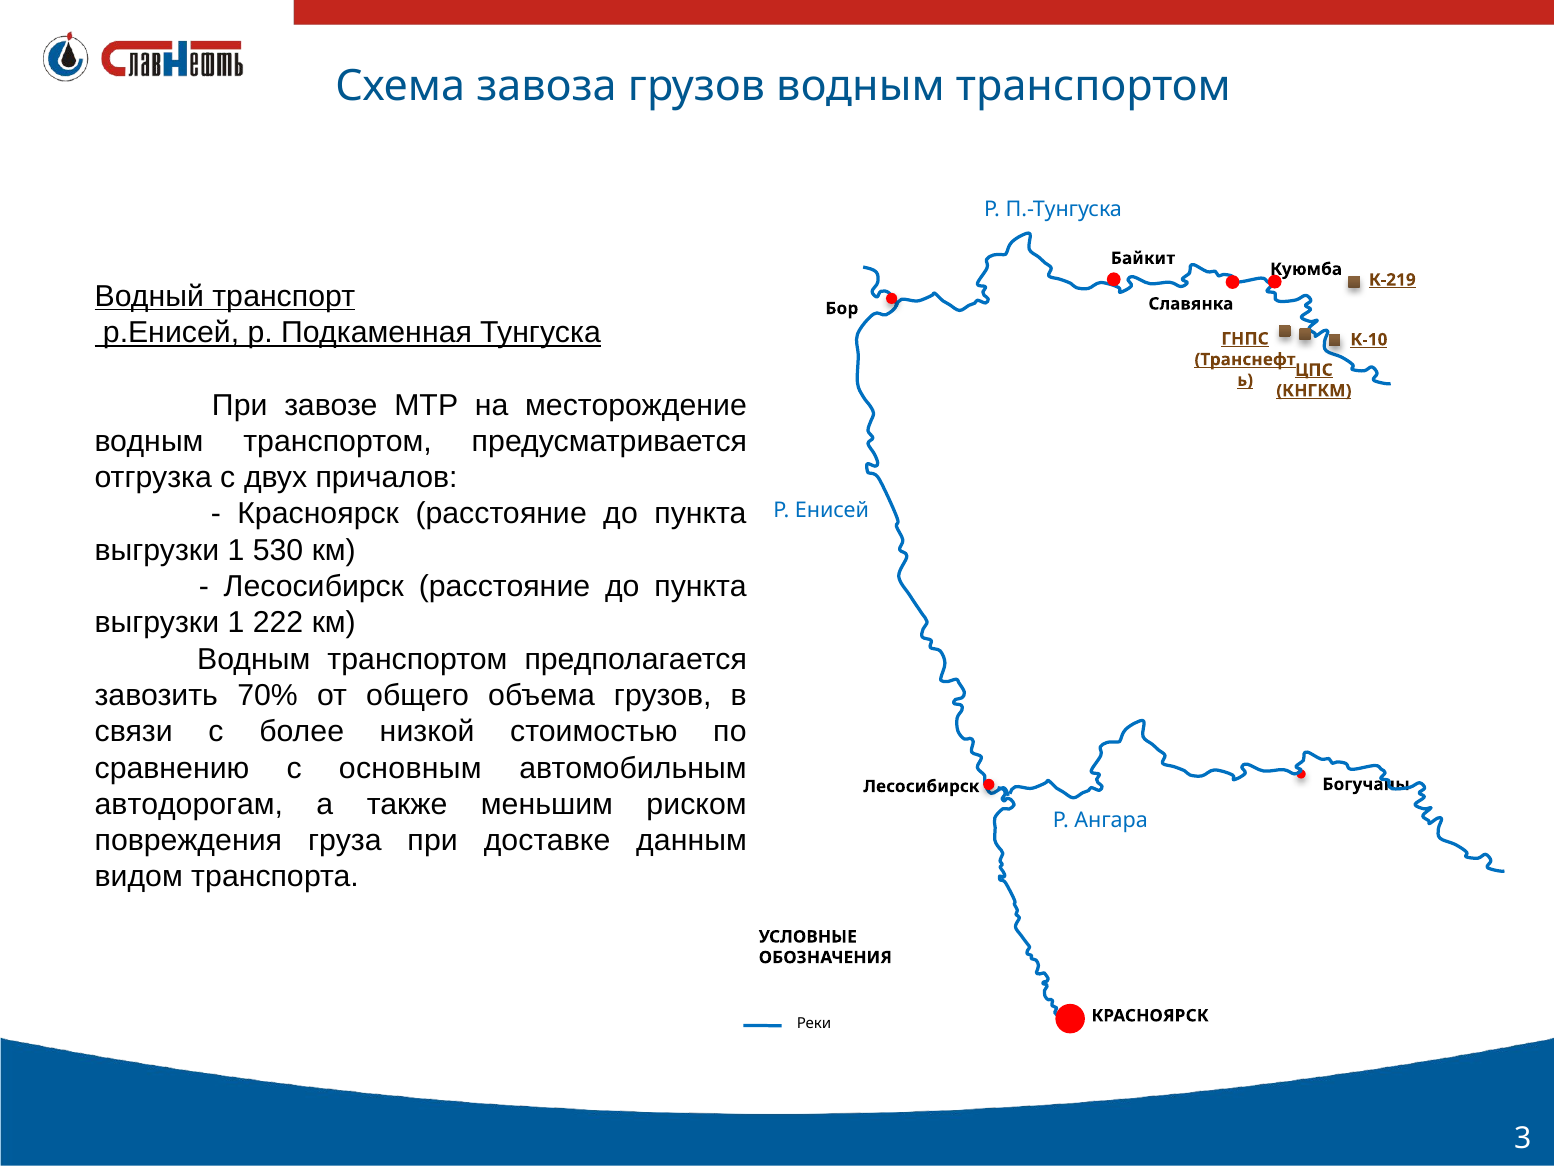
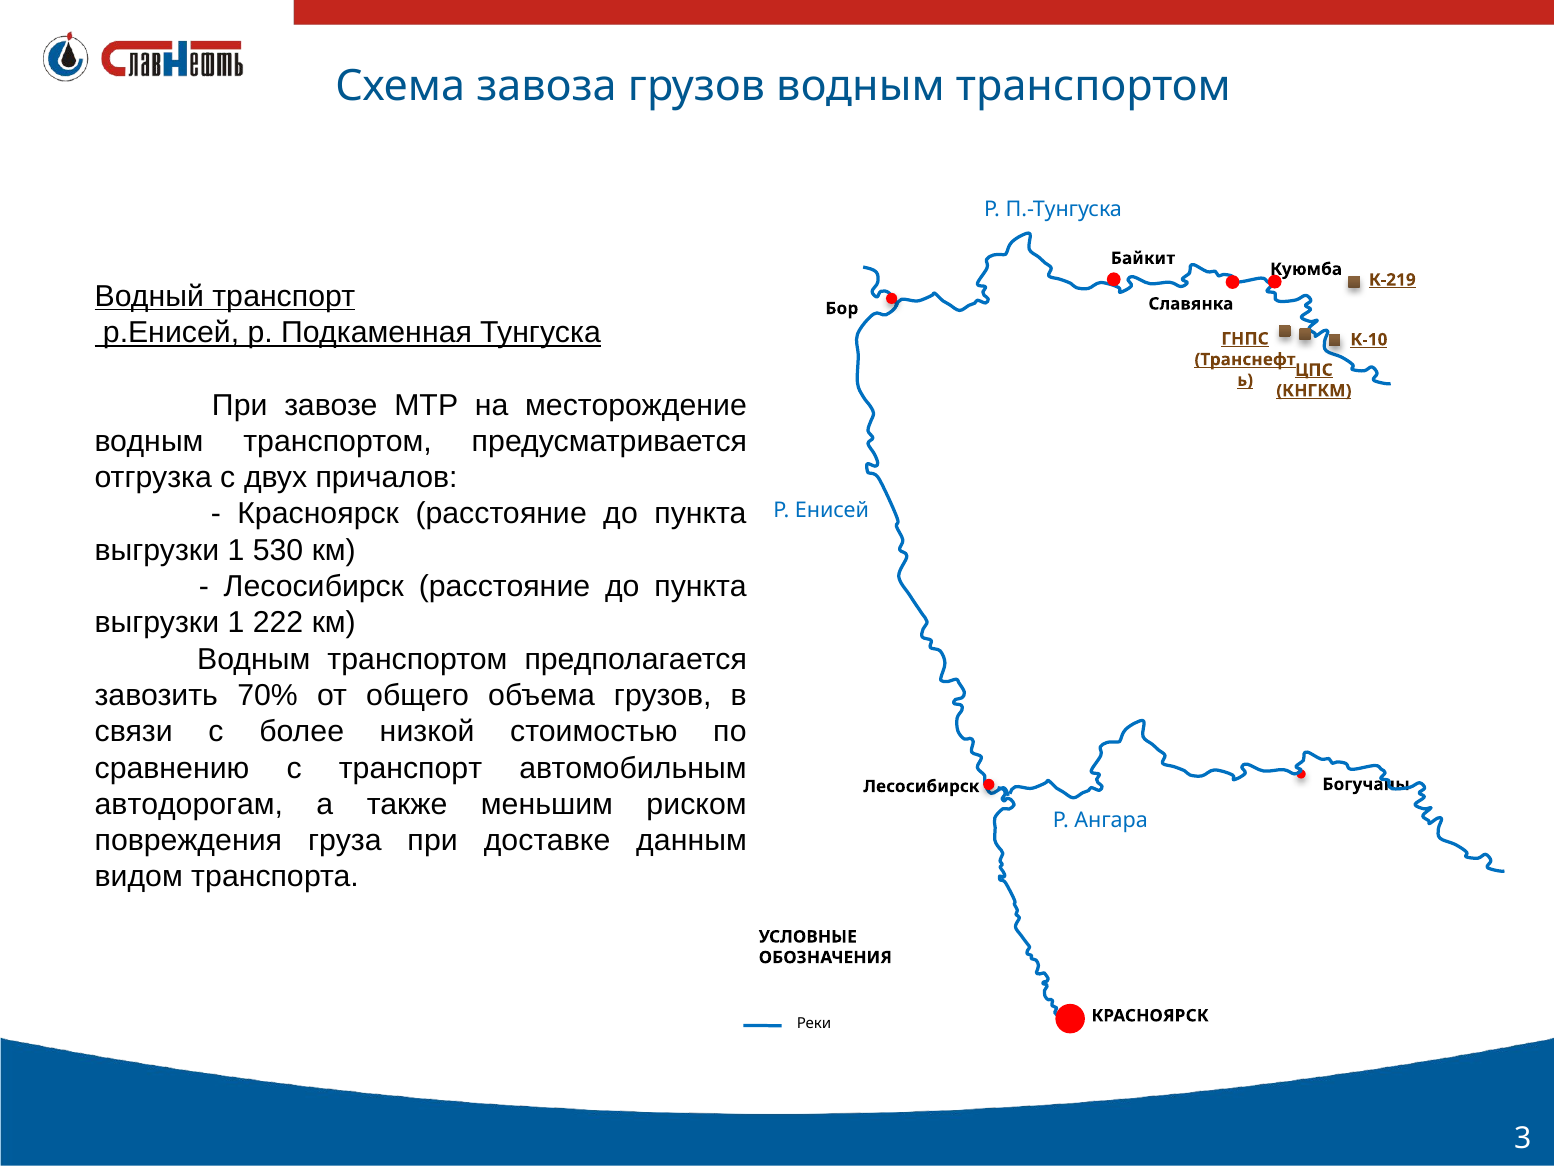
с основным: основным -> транспорт (410, 768)
